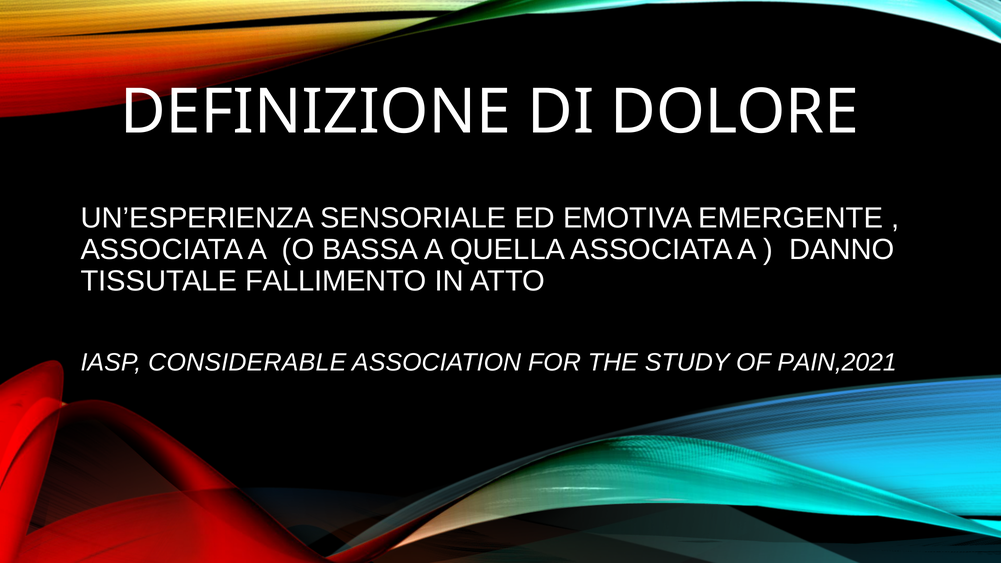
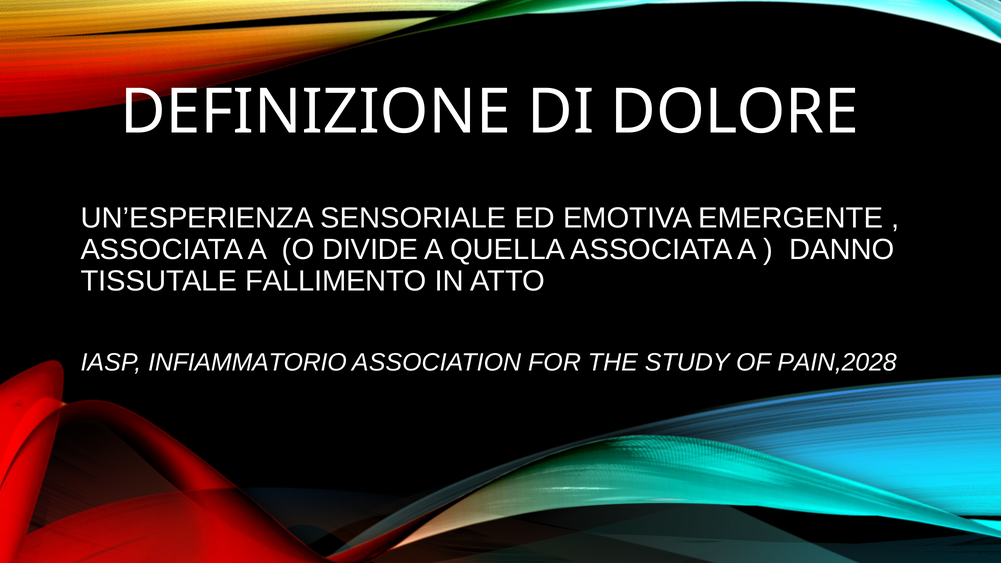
BASSA: BASSA -> DIVIDE (370, 250)
CONSIDERABLE: CONSIDERABLE -> INFIAMMATORIO (248, 363)
PAIN,2021: PAIN,2021 -> PAIN,2028 (837, 363)
